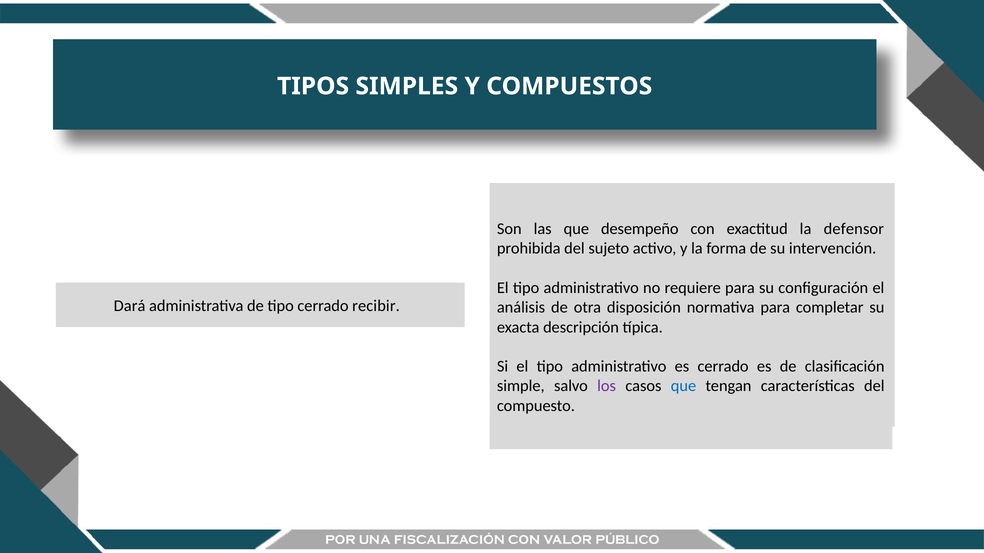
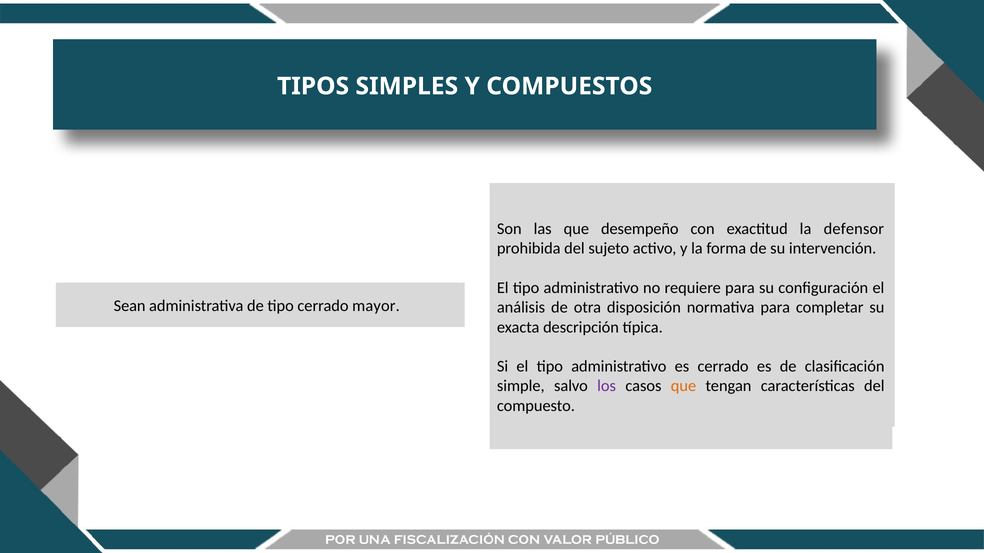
Dará: Dará -> Sean (130, 306)
recibir: recibir -> mayor (376, 306)
que colour: blue -> orange (684, 386)
